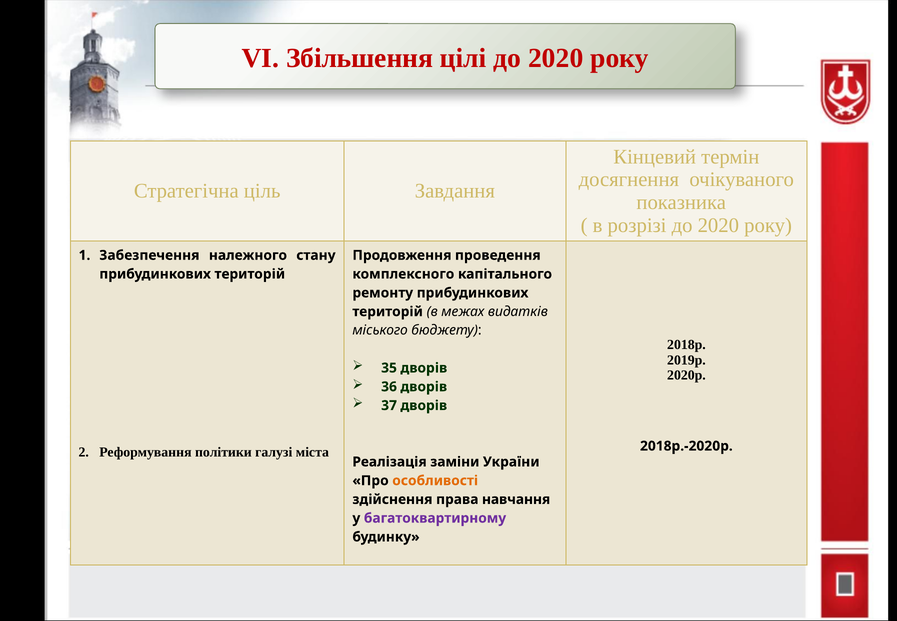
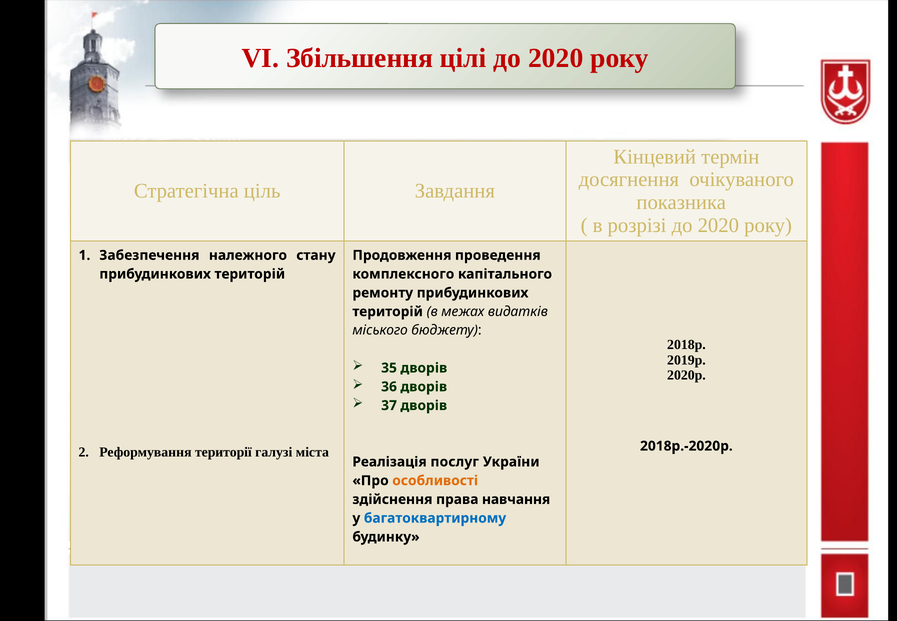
політики: політики -> території (223, 452)
заміни: заміни -> послуг (455, 462)
багатоквартирному colour: purple -> blue (435, 518)
